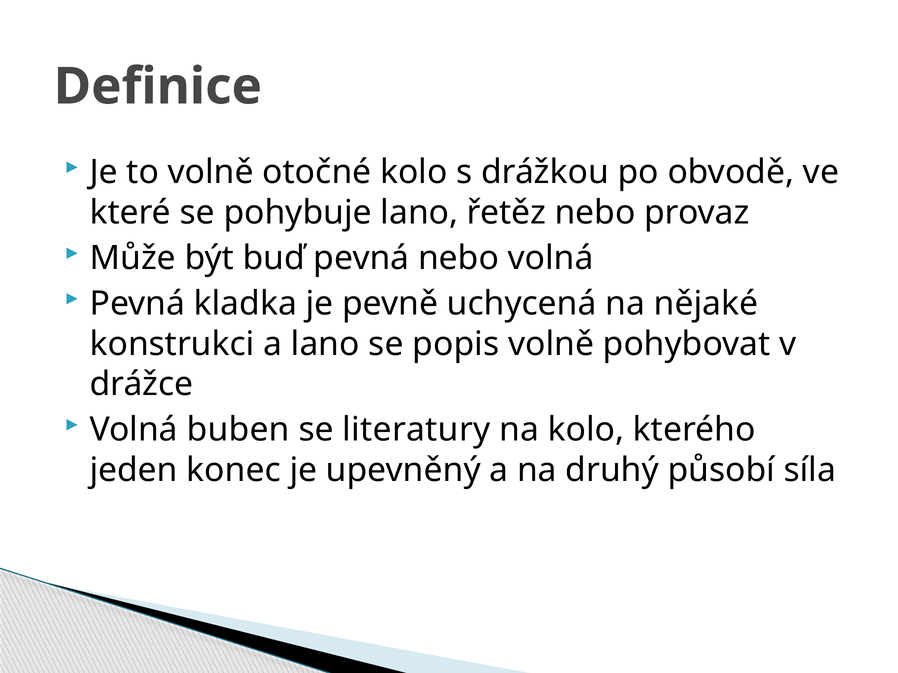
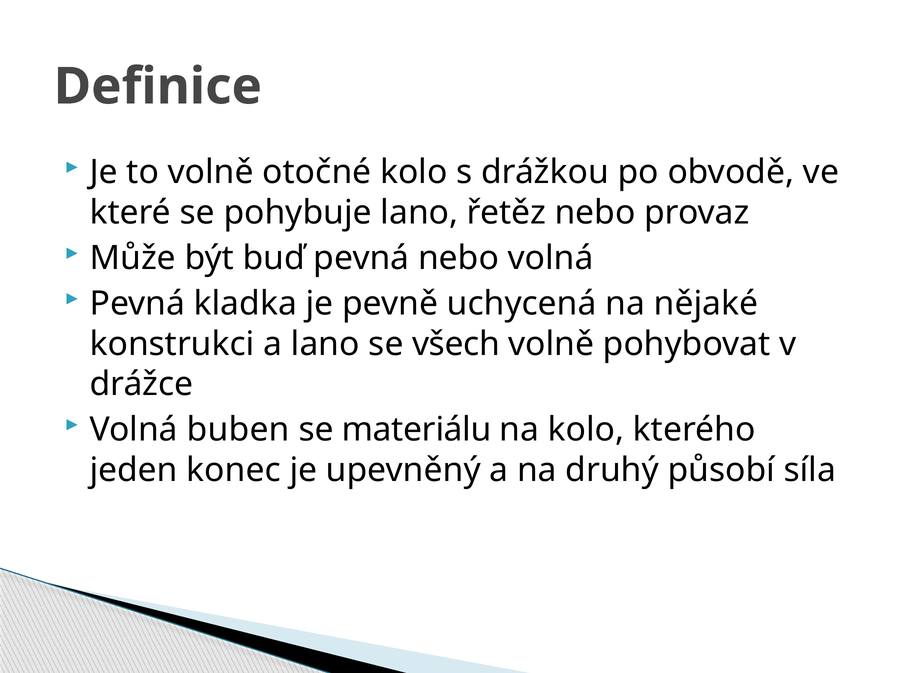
popis: popis -> všech (456, 344)
literatury: literatury -> materiálu (417, 430)
